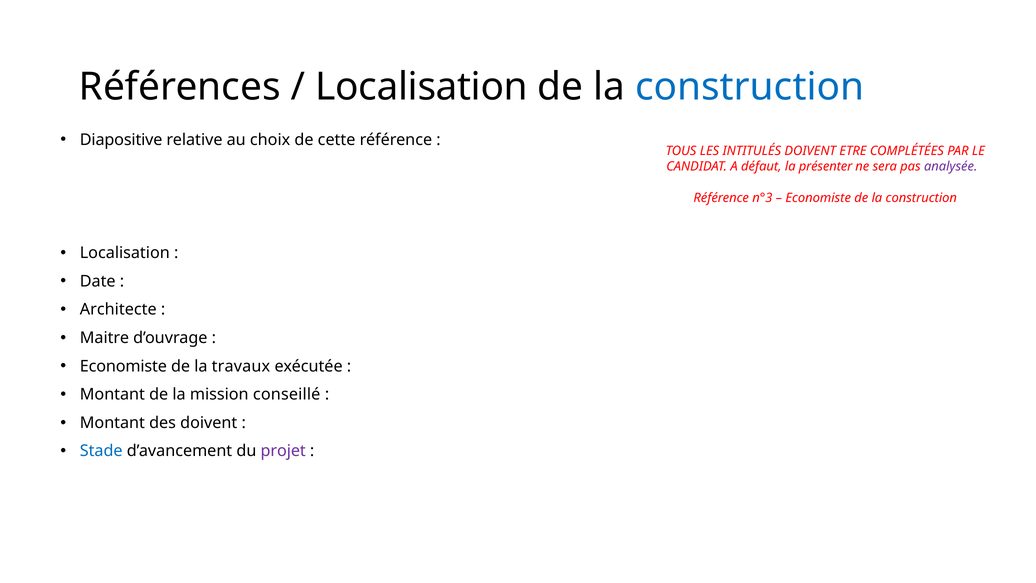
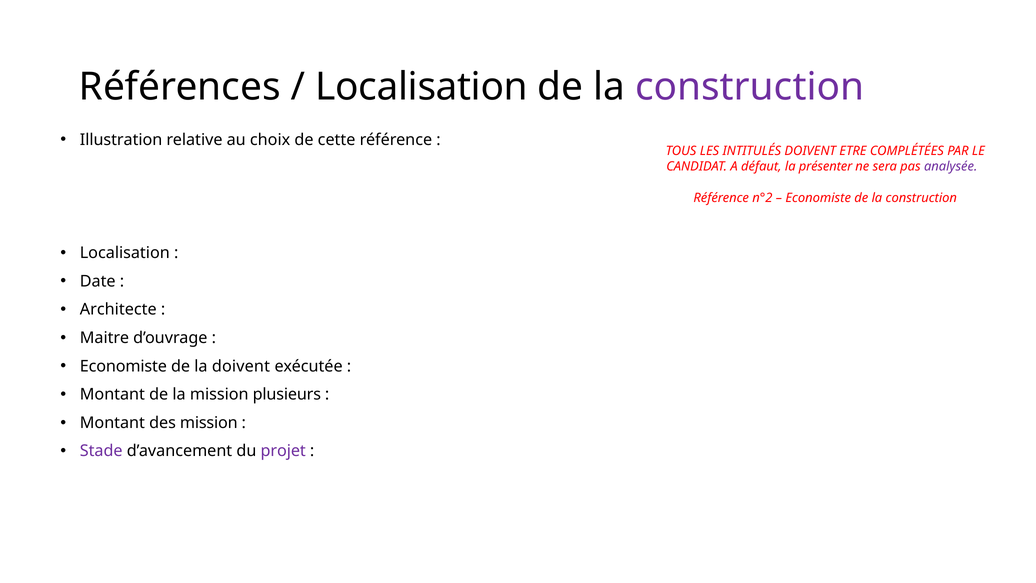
construction colour: blue -> purple (750, 87)
Diapositive: Diapositive -> Illustration (121, 140)
n°3: n°3 -> n°2 (762, 198)
la travaux: travaux -> doivent (241, 366)
conseillé: conseillé -> plusieurs (287, 394)
des doivent: doivent -> mission (209, 423)
Stade colour: blue -> purple (101, 451)
